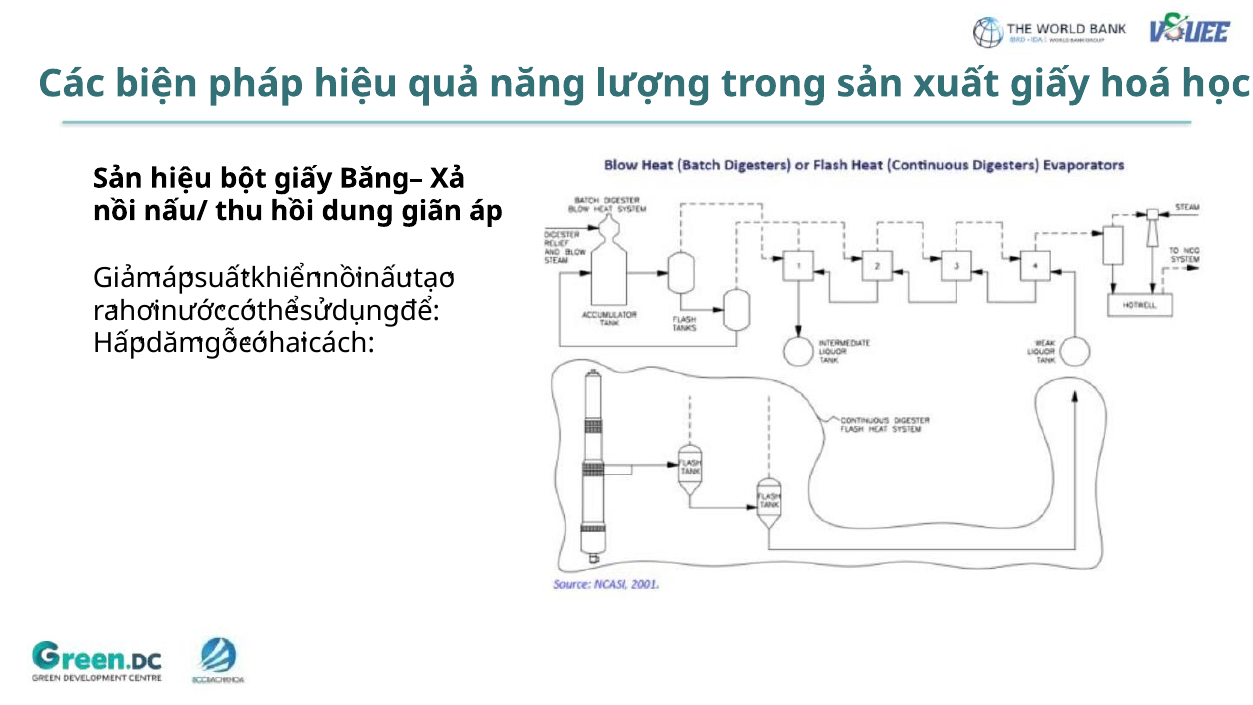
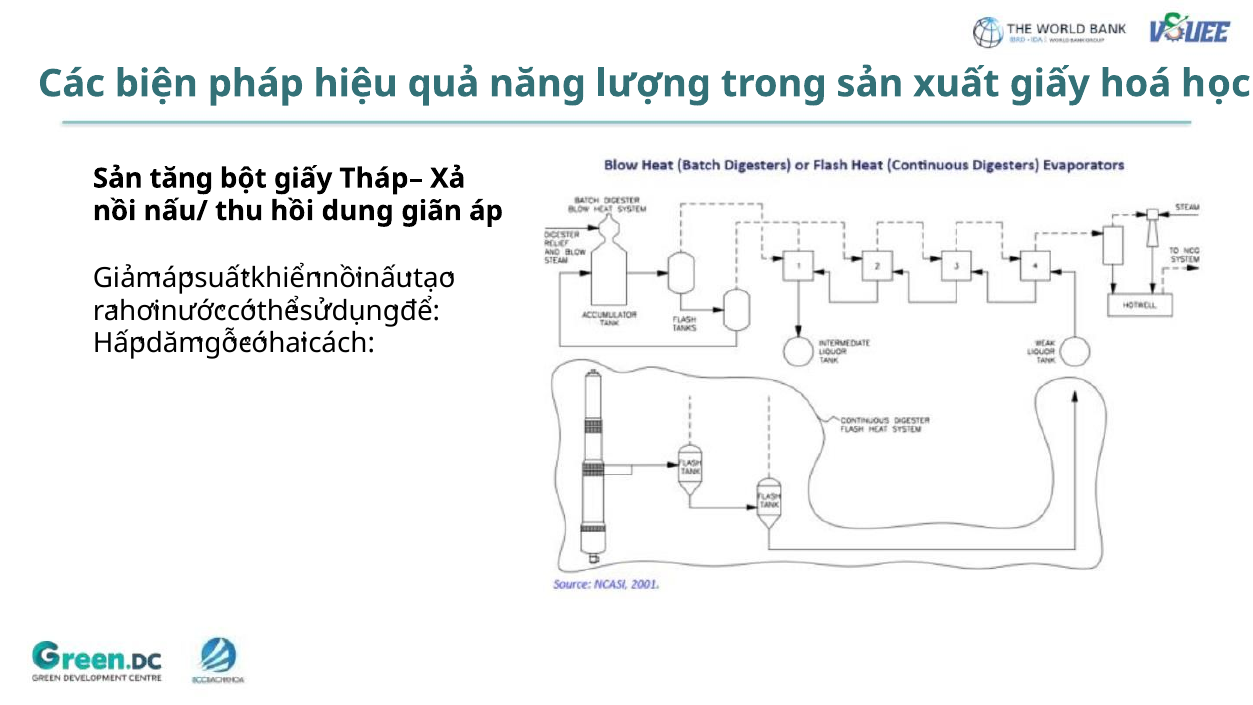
Sản hiệu: hiệu -> tăng (181, 178)
Băng–: Băng– -> Tháp– (381, 178)
